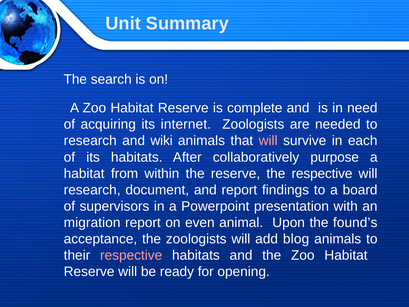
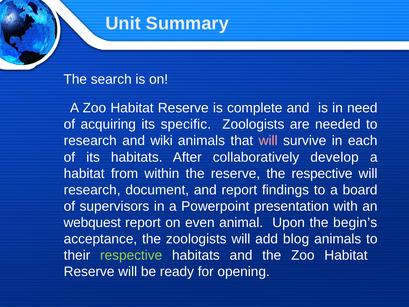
internet: internet -> specific (186, 124)
purpose: purpose -> develop (335, 157)
migration: migration -> webquest (92, 222)
found’s: found’s -> begin’s (355, 222)
respective colour: pink -> light green (131, 255)
